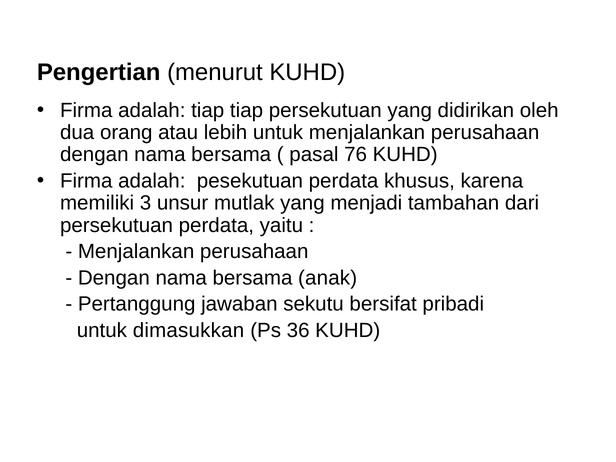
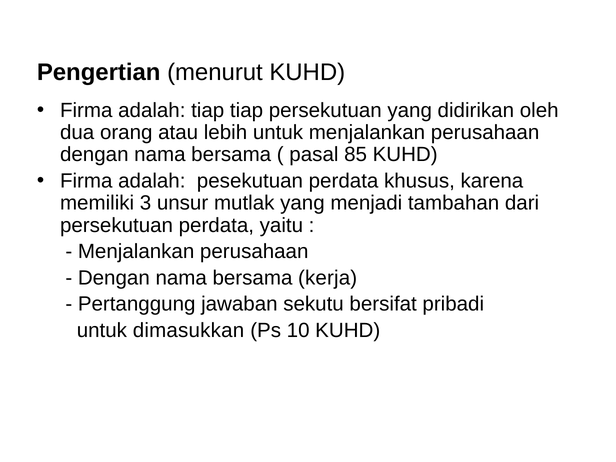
76: 76 -> 85 (356, 155)
anak: anak -> kerja (328, 278)
36: 36 -> 10 (298, 330)
